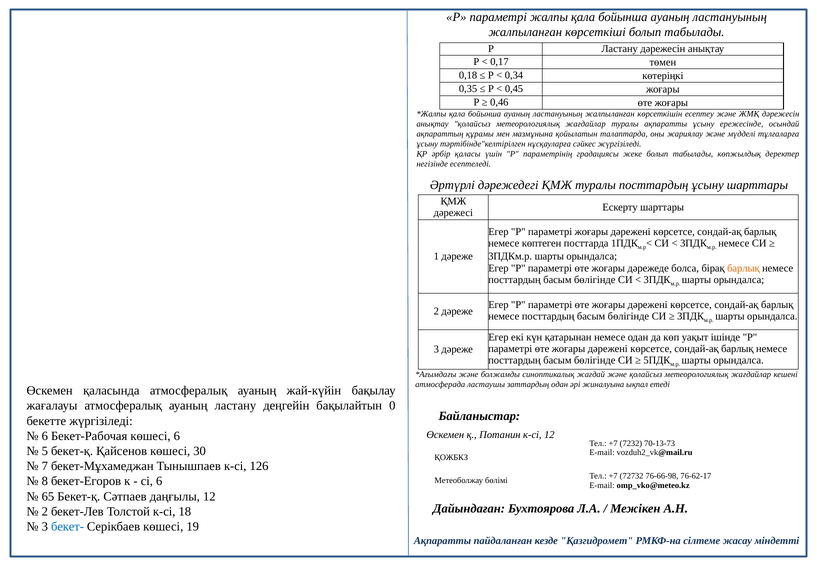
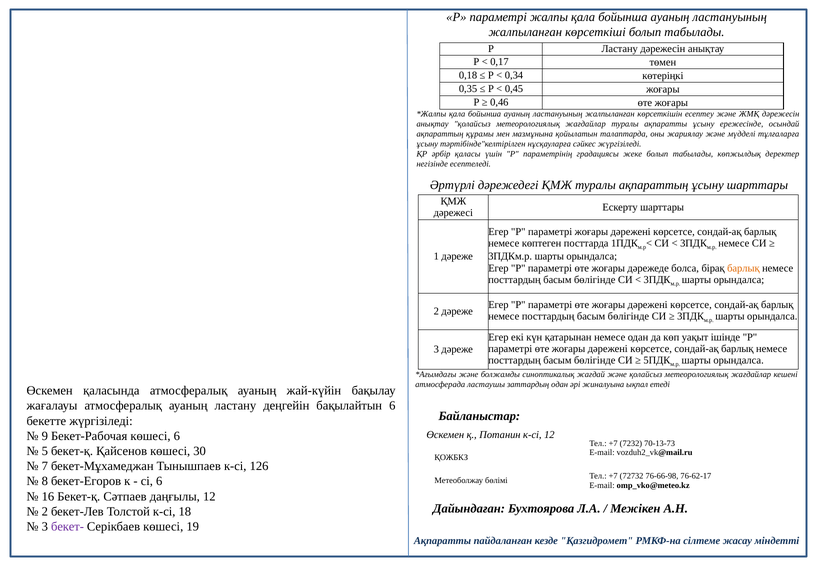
туралы посттардың: посттардың -> ақпараттың (654, 185)
бақылайтын 0: 0 -> 6 (392, 406)
6: 6 -> 9 (45, 436)
65: 65 -> 16 (48, 496)
бекет- colour: blue -> purple (68, 526)
